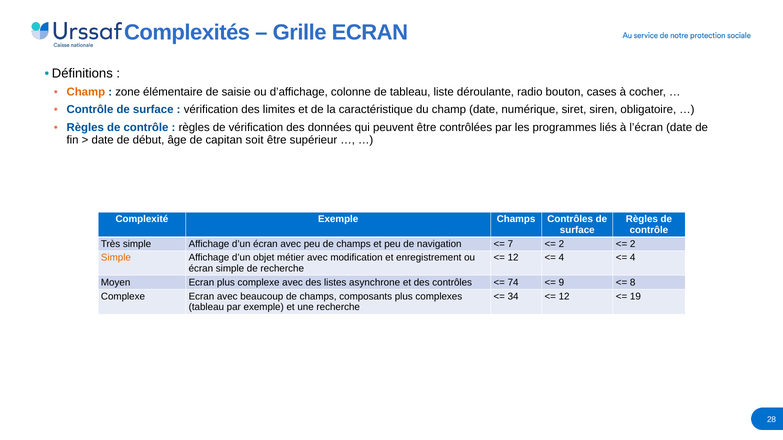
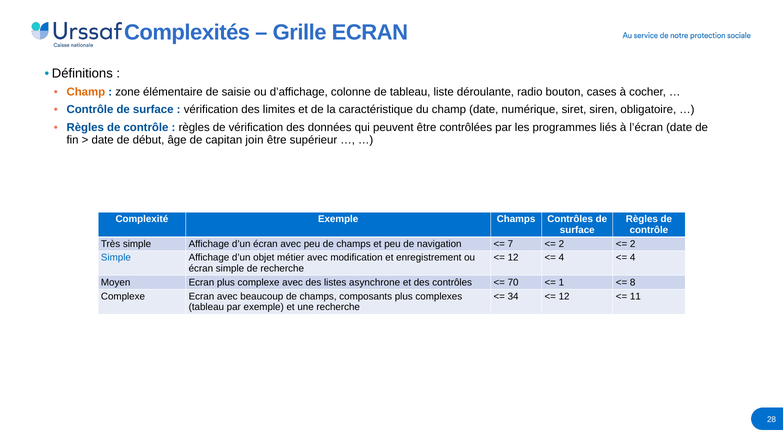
soit: soit -> join (255, 140)
Simple colour: orange -> blue (116, 258)
74: 74 -> 70 (513, 283)
9: 9 -> 1 (561, 283)
19: 19 -> 11 (635, 297)
